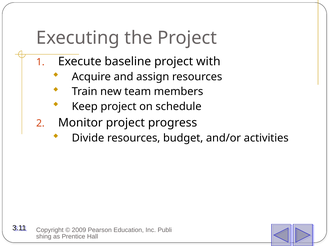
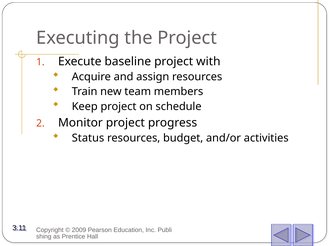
Divide: Divide -> Status (88, 138)
